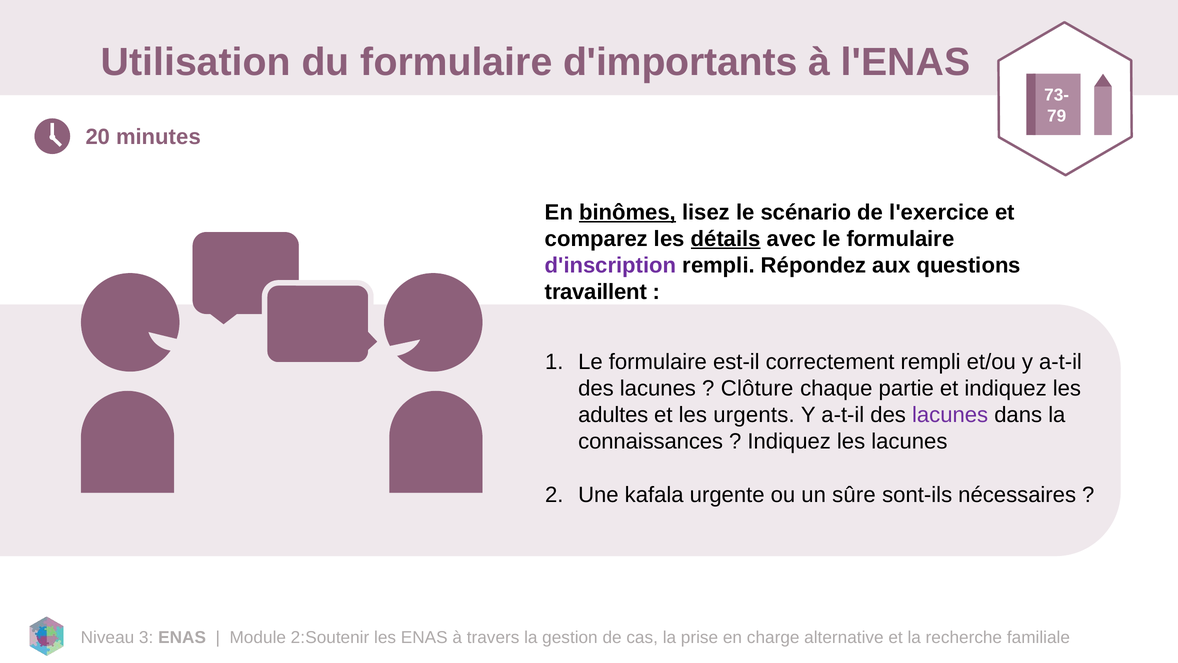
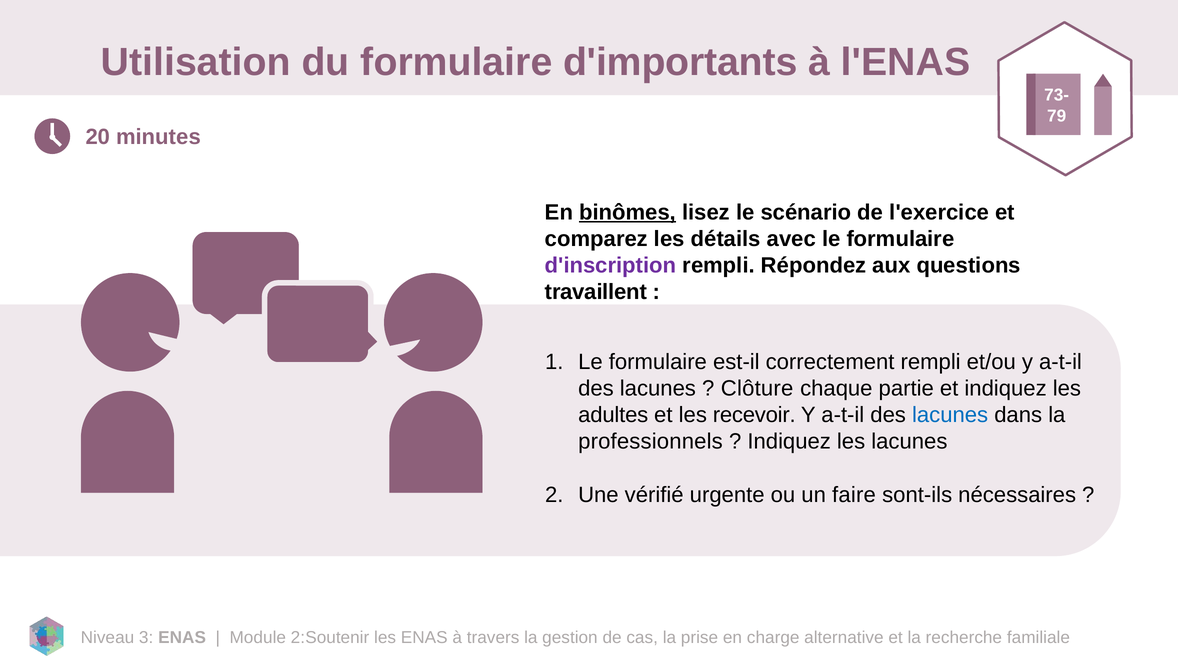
détails underline: present -> none (726, 239)
urgents: urgents -> recevoir (754, 415)
lacunes colour: purple -> blue (950, 415)
connaissances: connaissances -> professionnels (650, 441)
kafala: kafala -> vérifié (654, 494)
sûre: sûre -> faire (854, 494)
